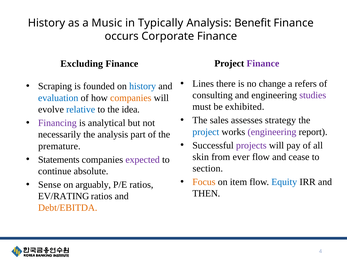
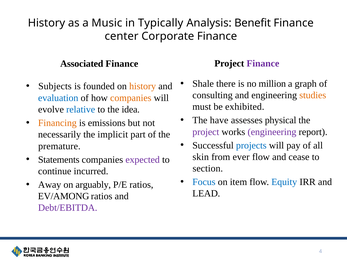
occurs: occurs -> center (122, 36)
Excluding: Excluding -> Associated (82, 64)
Lines: Lines -> Shale (203, 84)
change: change -> million (272, 84)
refers: refers -> graph (306, 84)
Scraping: Scraping -> Subjects (55, 86)
history colour: blue -> orange (143, 86)
studies colour: purple -> orange (313, 95)
sales: sales -> have (219, 120)
strategy: strategy -> physical (281, 120)
Financing colour: purple -> orange (57, 123)
analytical: analytical -> emissions (107, 123)
project colour: blue -> purple (206, 132)
the analysis: analysis -> implicit (113, 135)
projects colour: purple -> blue (251, 145)
absolute: absolute -> incurred (91, 171)
Focus colour: orange -> blue (204, 182)
Sense: Sense -> Away (50, 185)
THEN: THEN -> LEAD (206, 194)
EV/RATING: EV/RATING -> EV/AMONG (64, 196)
Debt/EBITDA colour: orange -> purple (68, 208)
